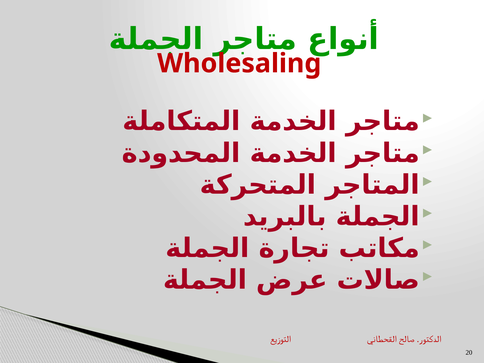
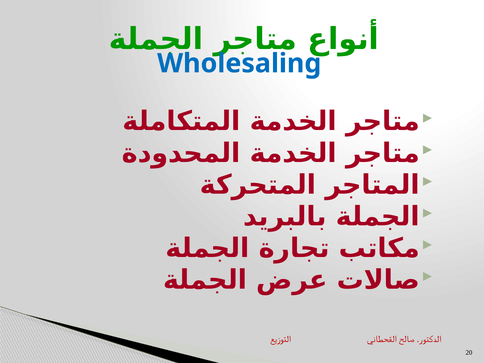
Wholesaling colour: red -> blue (239, 63)
